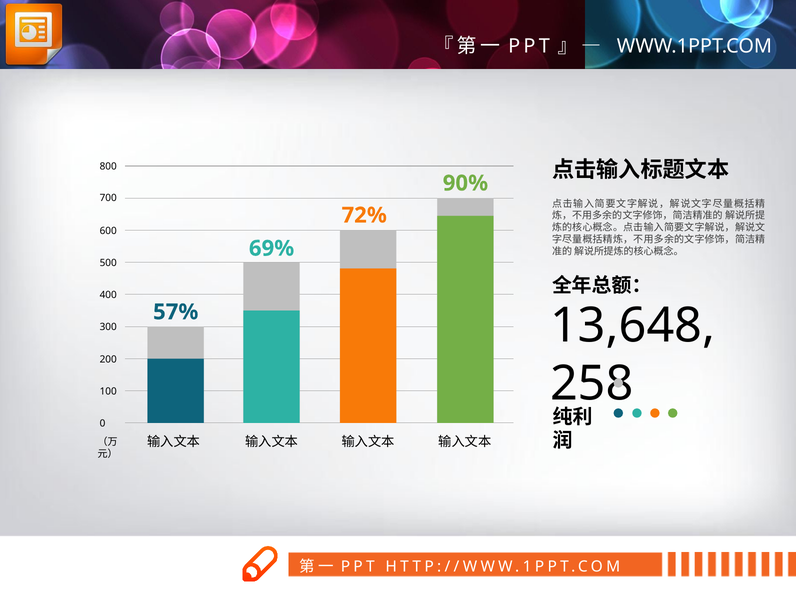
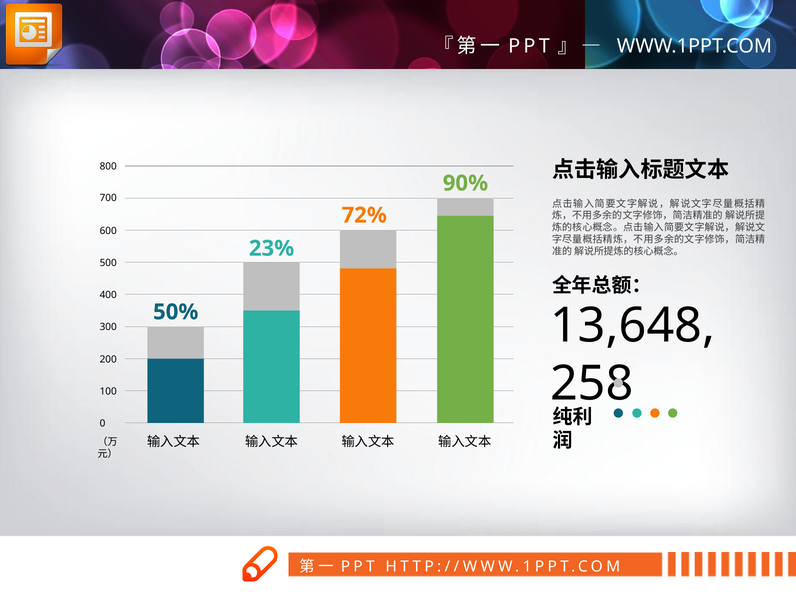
69%: 69% -> 23% (272, 248)
57%: 57% -> 50% (176, 312)
